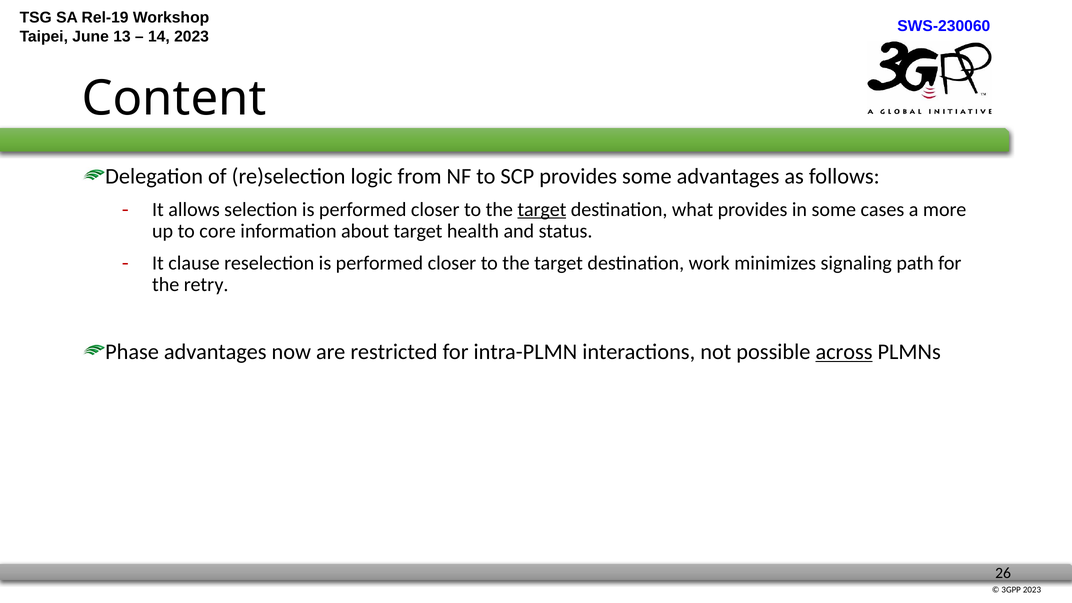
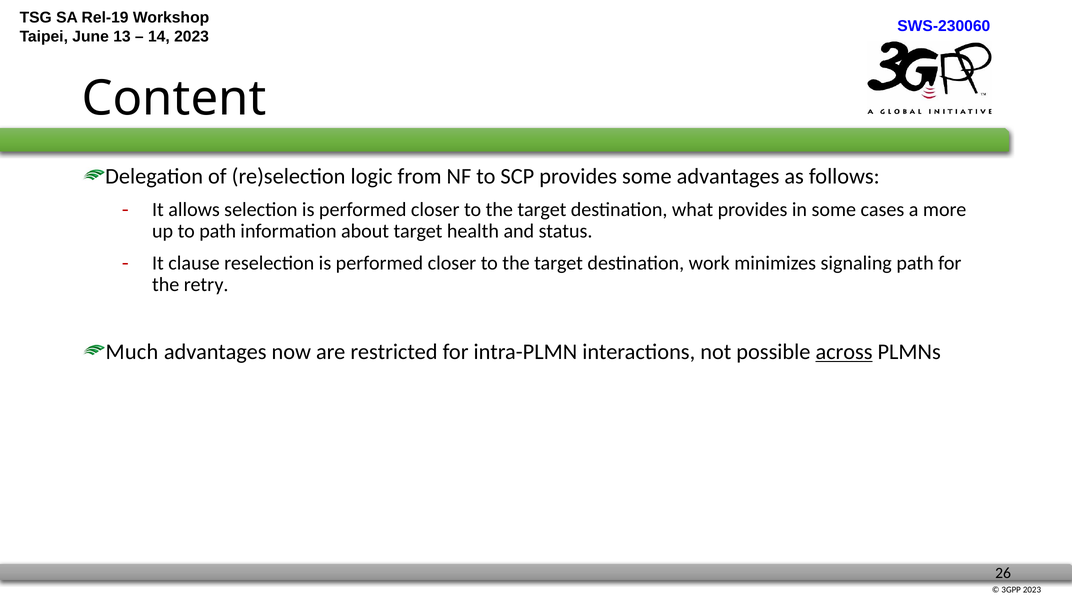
target underline: present -> none (542, 209)
to core: core -> path (218, 231)
Phase: Phase -> Much (132, 352)
